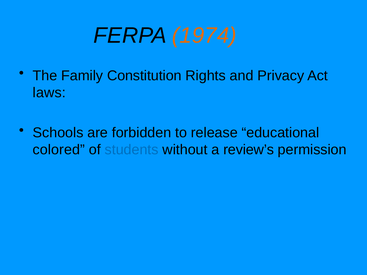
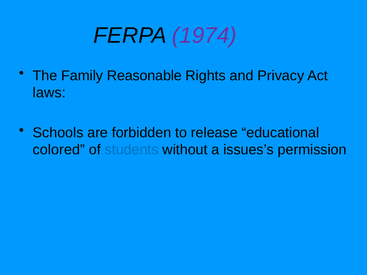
1974 colour: orange -> purple (204, 36)
Constitution: Constitution -> Reasonable (144, 76)
review’s: review’s -> issues’s (249, 150)
